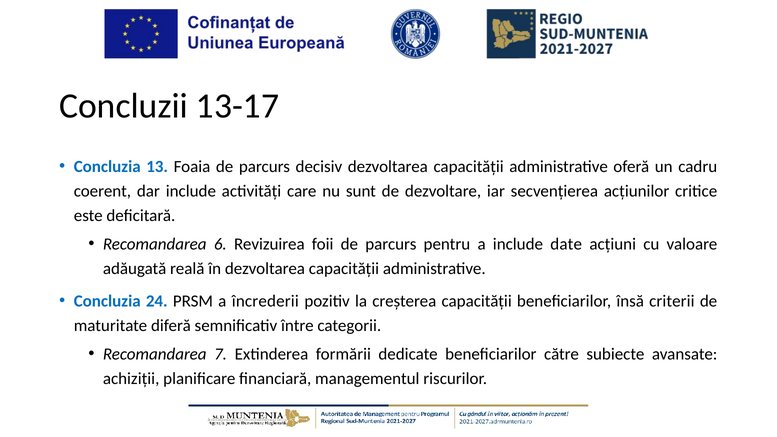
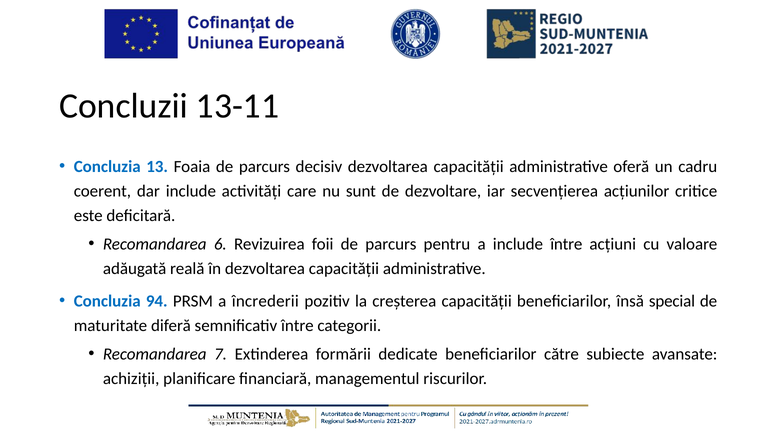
13-17: 13-17 -> 13-11 (237, 106)
include date: date -> între (566, 244)
24: 24 -> 94 (157, 301)
criterii: criterii -> special (672, 301)
